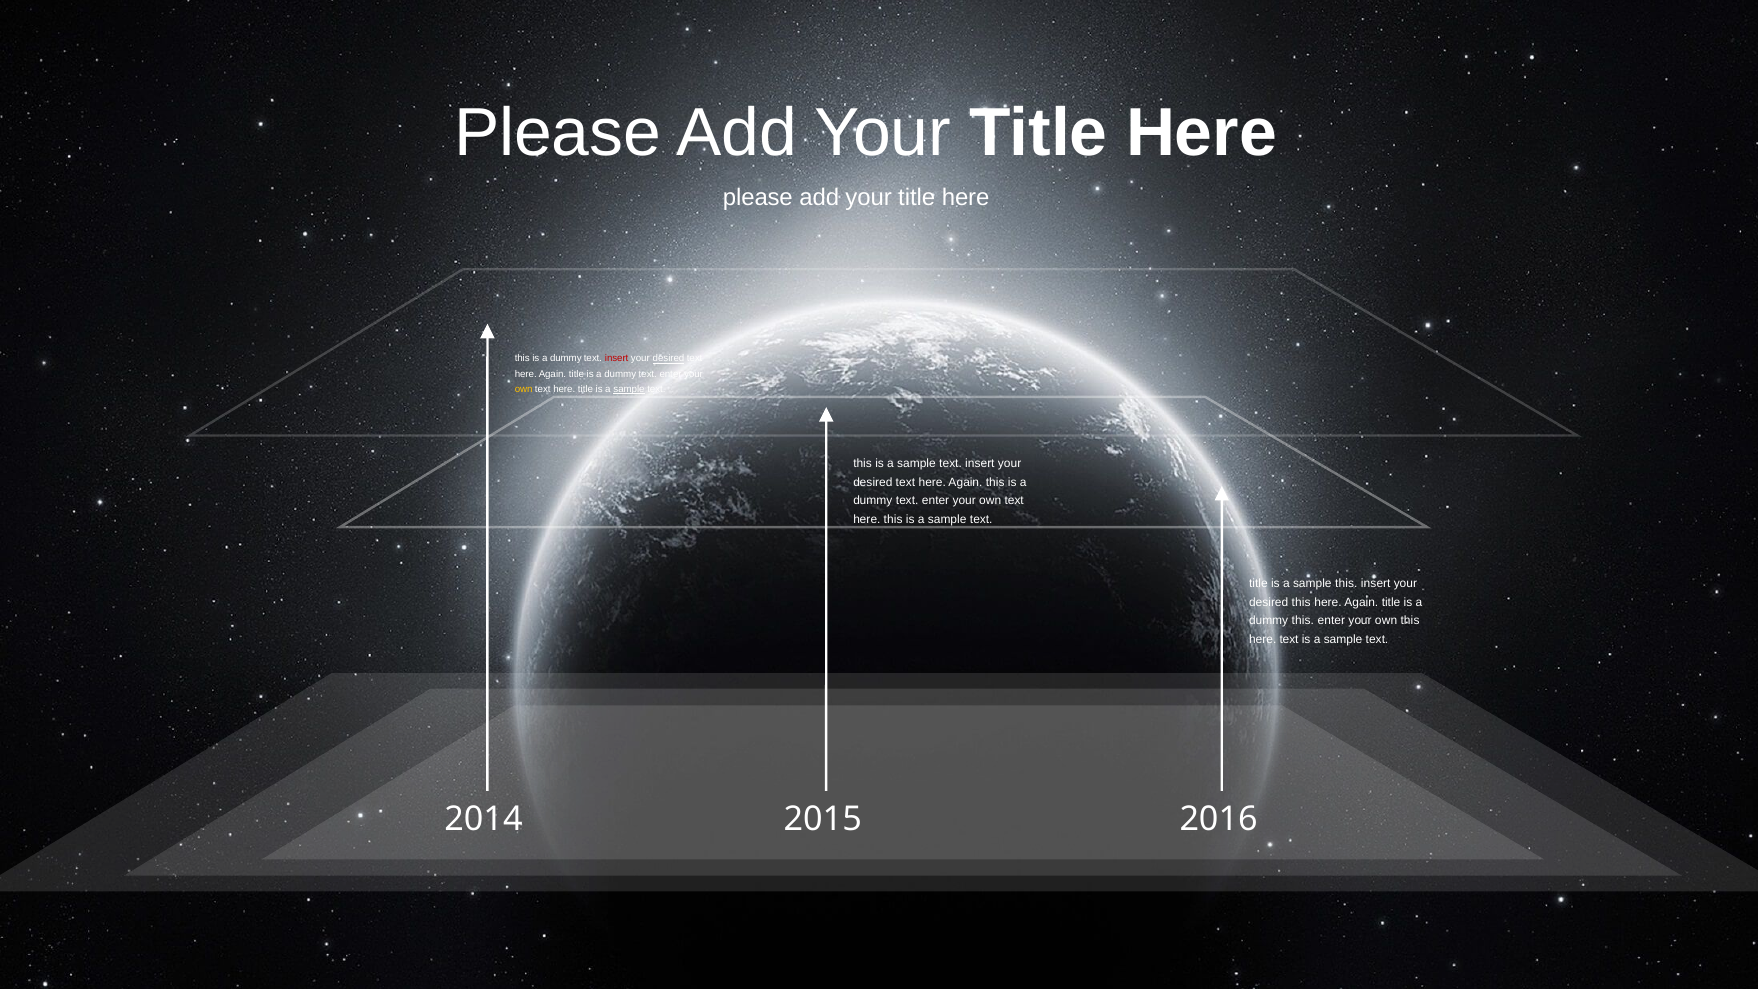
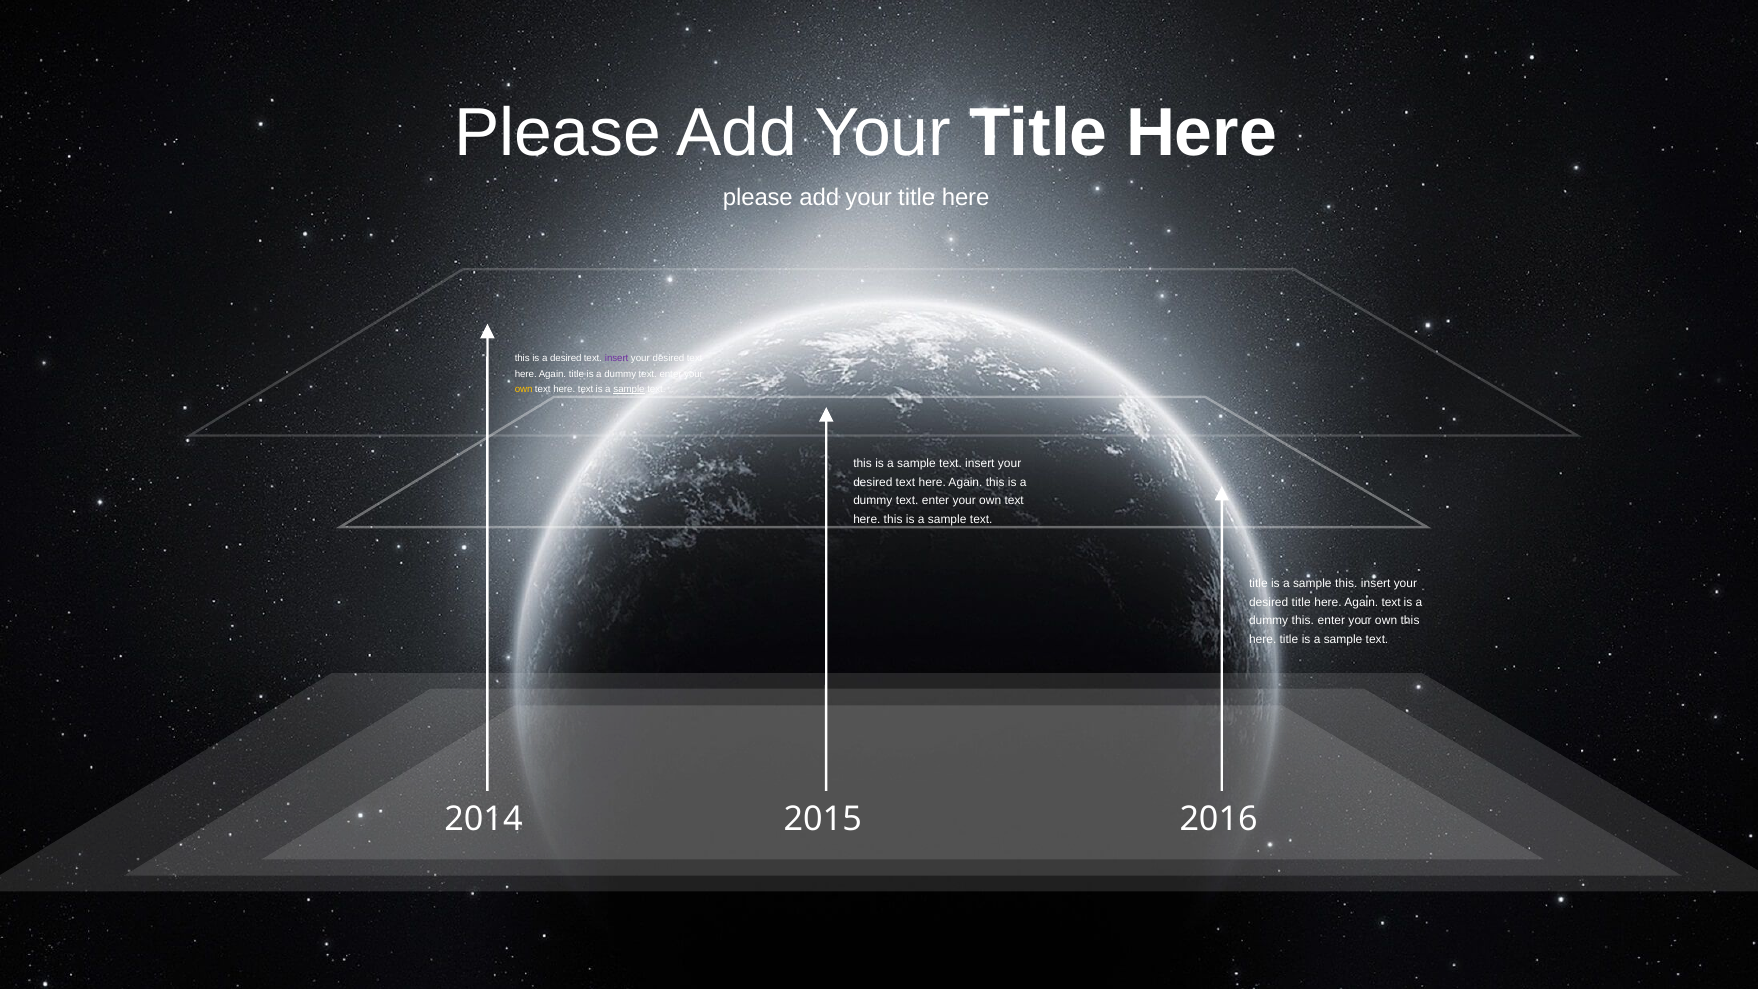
dummy: dummy -> desired (566, 359)
insert colour: red -> purple (617, 359)
desired underline: present -> none (669, 359)
here title: title -> text (586, 389)
desired this: this -> title (1301, 602)
title: title -> text (1391, 602)
here text: text -> title (1289, 639)
